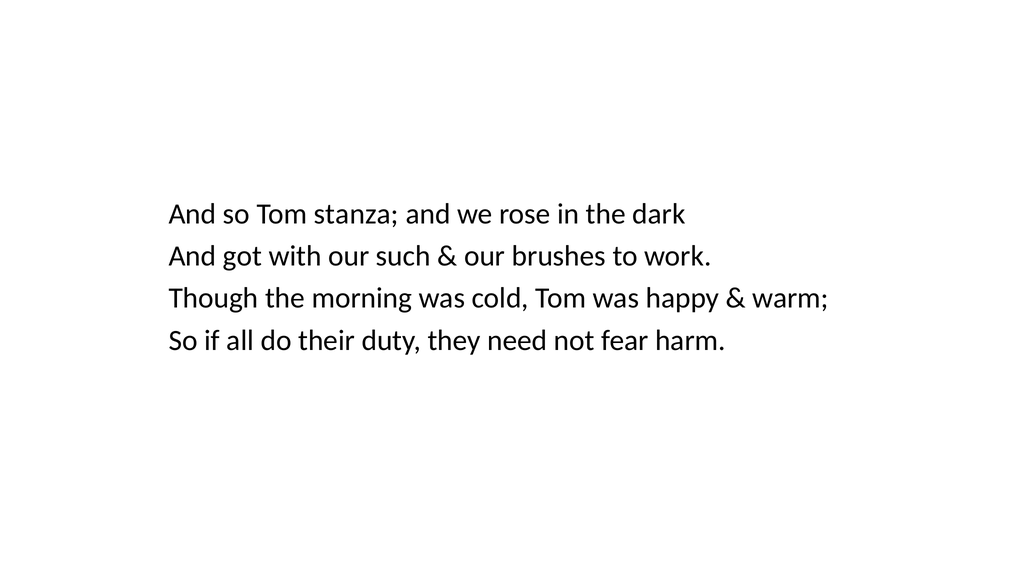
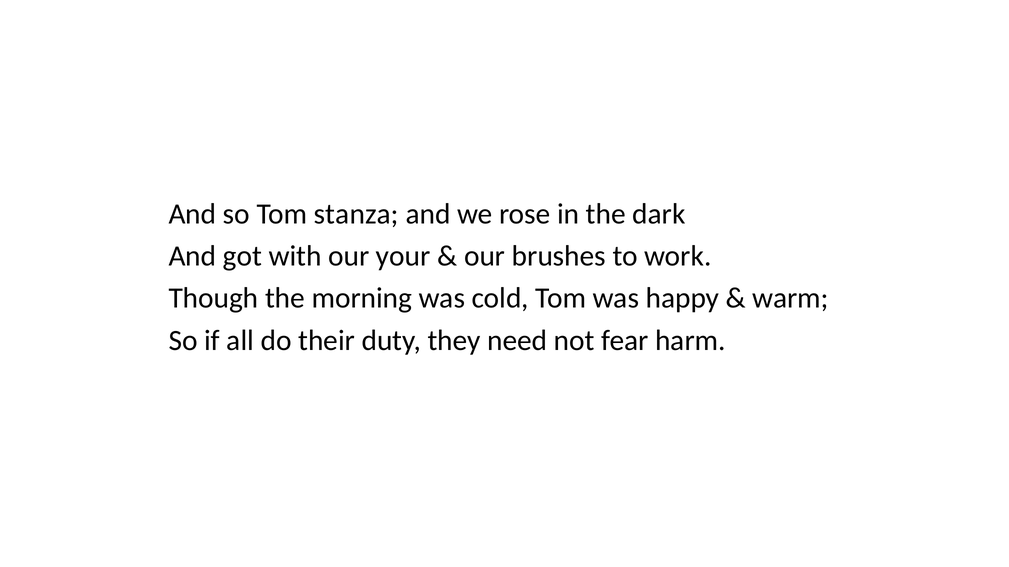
such: such -> your (403, 256)
